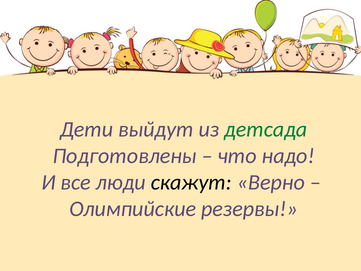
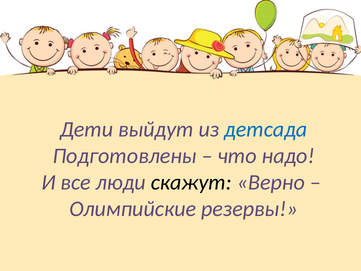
детсада colour: green -> blue (266, 129)
